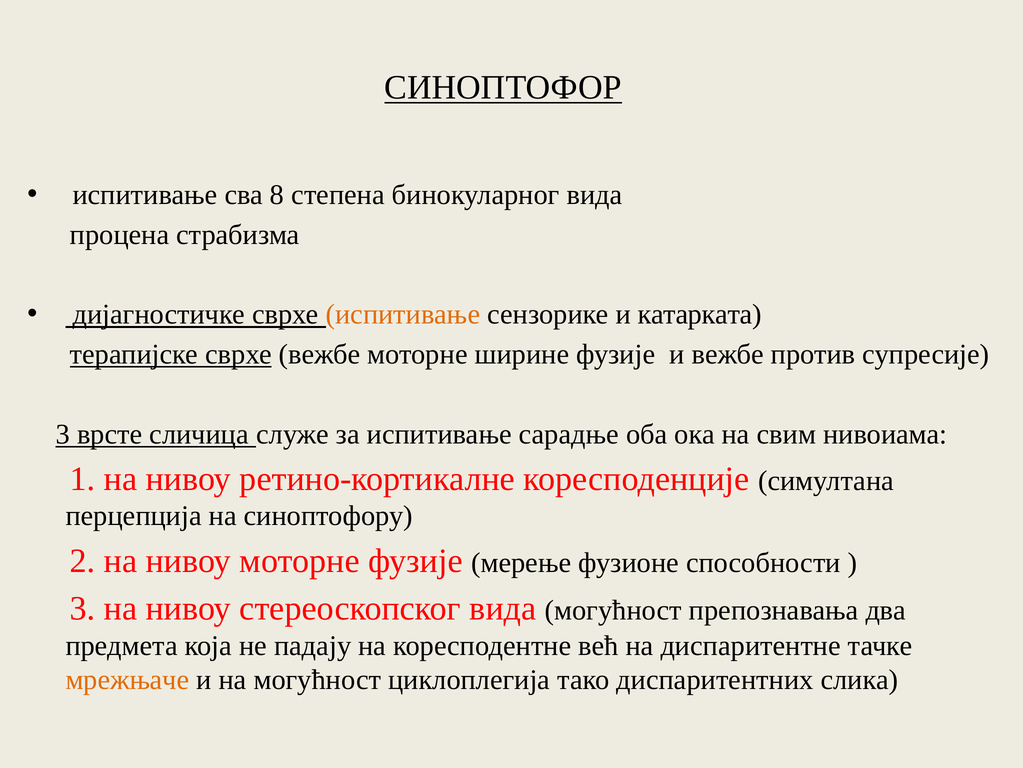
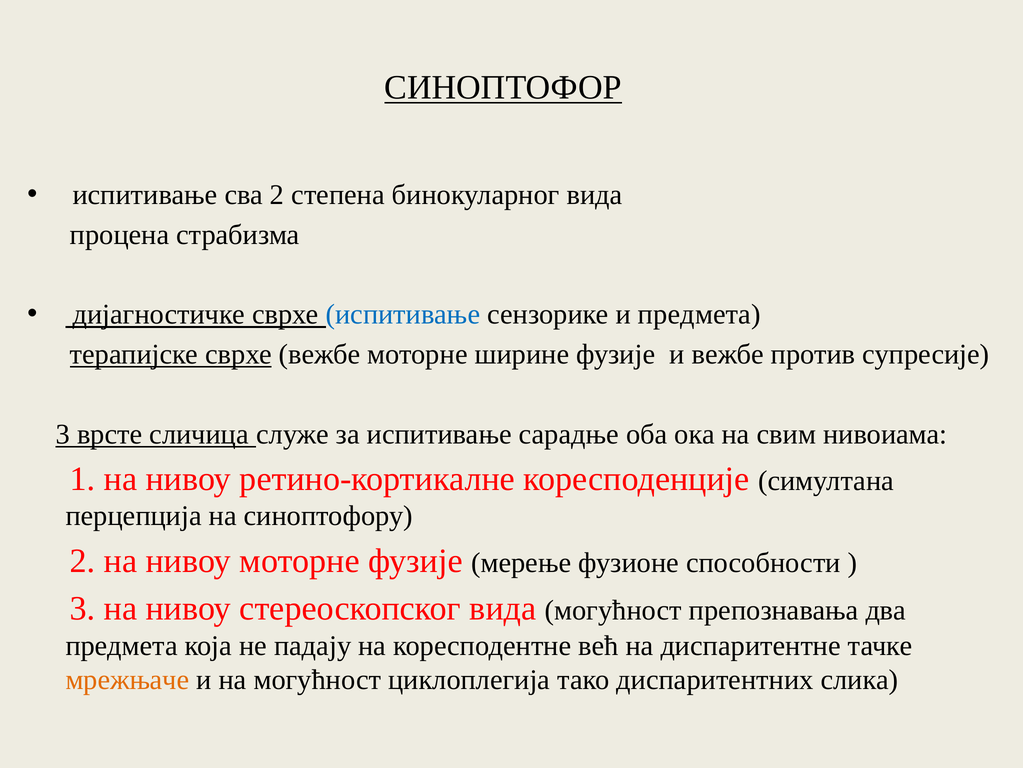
сва 8: 8 -> 2 (277, 195)
испитивање colour: orange -> blue (403, 314)
и катарката: катарката -> предмета (699, 314)
